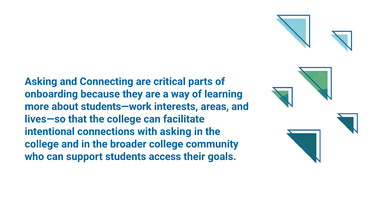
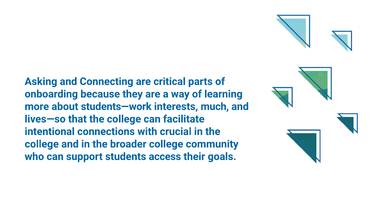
areas: areas -> much (215, 107)
with asking: asking -> crucial (176, 132)
